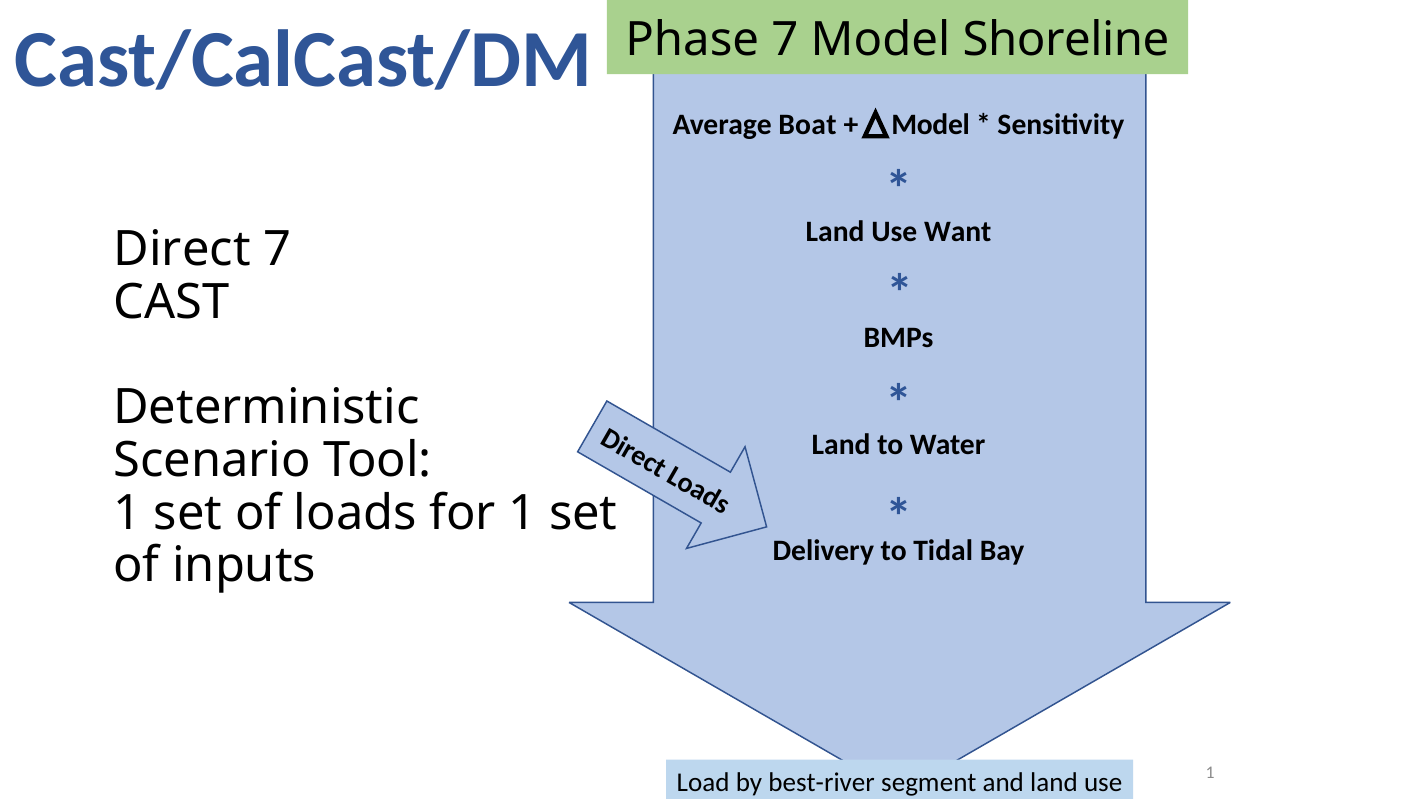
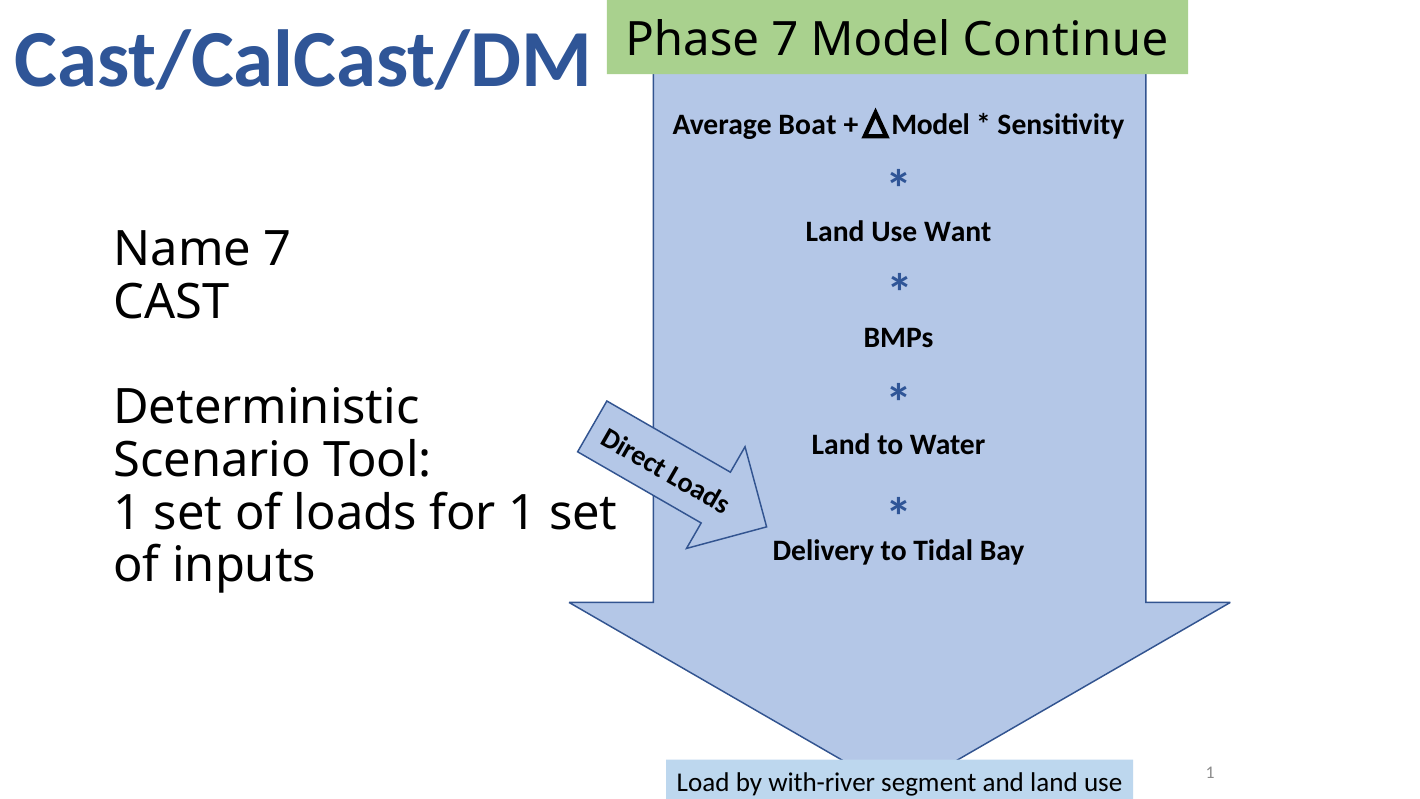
Shoreline: Shoreline -> Continue (1065, 40)
Direct: Direct -> Name (182, 249)
best-river: best-river -> with-river (822, 783)
